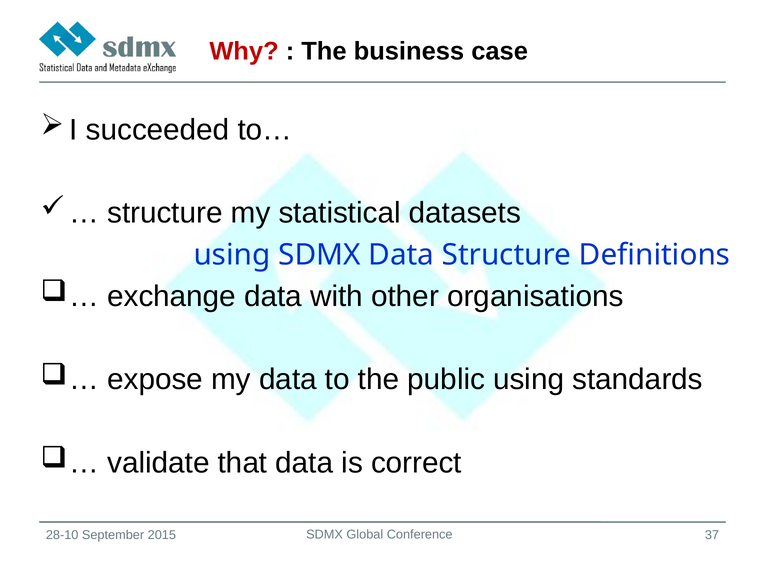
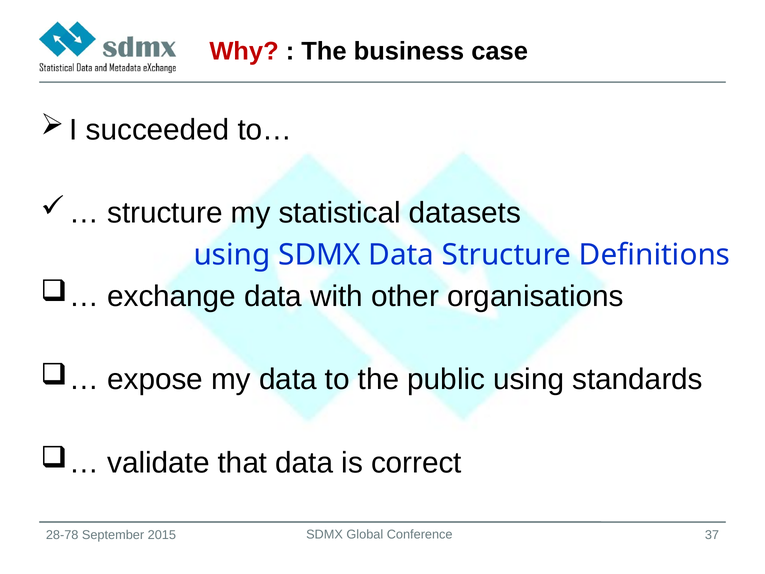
28-10: 28-10 -> 28-78 (62, 535)
